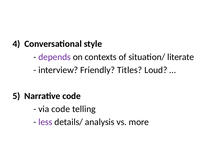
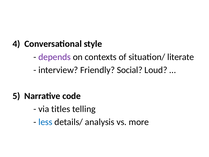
Titles: Titles -> Social (130, 70)
via code: code -> titles (61, 109)
less colour: purple -> blue (45, 122)
